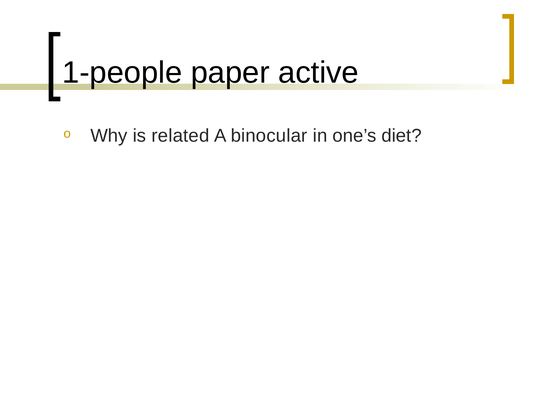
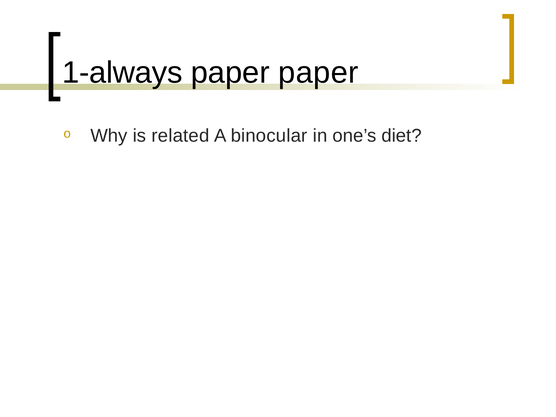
1-people: 1-people -> 1-always (122, 73)
paper active: active -> paper (318, 73)
